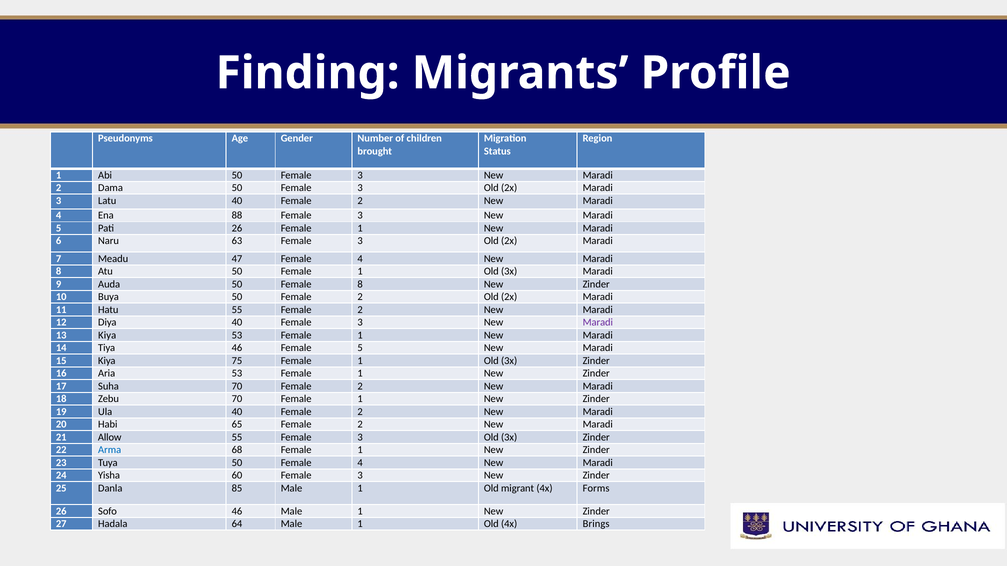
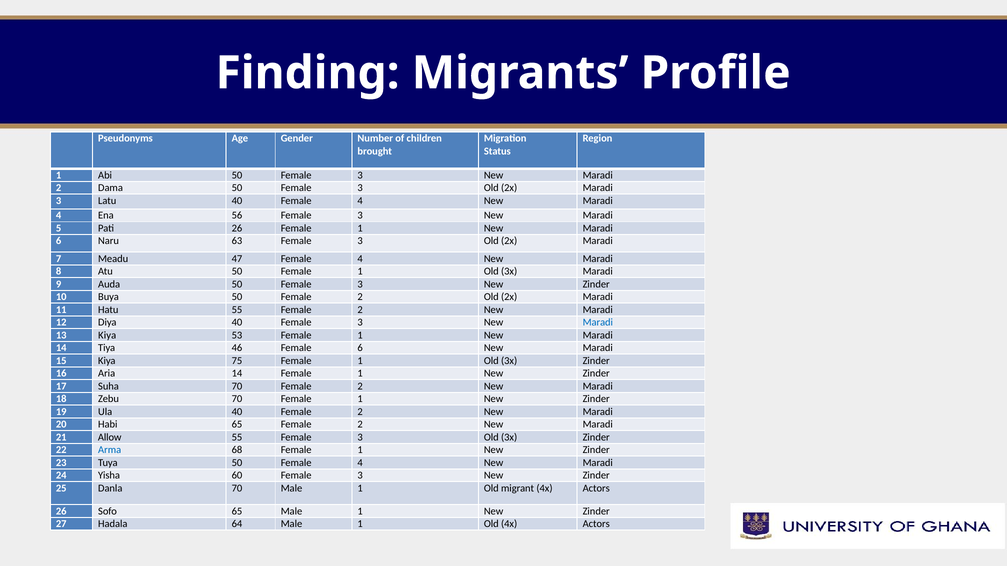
Latu 40 Female 2: 2 -> 4 (360, 201)
88: 88 -> 56 (237, 216)
Auda 50 Female 8: 8 -> 3 (360, 284)
Maradi colour: purple -> blue (598, 323)
Female 5: 5 -> 6 (360, 348)
Aria 53: 53 -> 14 (237, 374)
Danla 85: 85 -> 70 (237, 488)
migrant 4x Forms: Forms -> Actors (596, 488)
Sofo 46: 46 -> 65 (237, 511)
Old 4x Brings: Brings -> Actors (596, 524)
